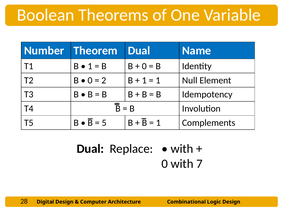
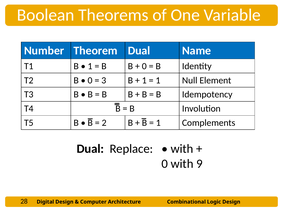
2: 2 -> 3 (104, 80)
5: 5 -> 2 (104, 123)
7: 7 -> 9 (199, 164)
